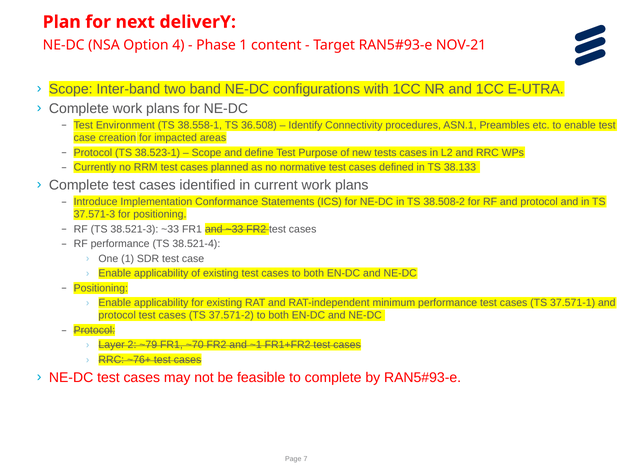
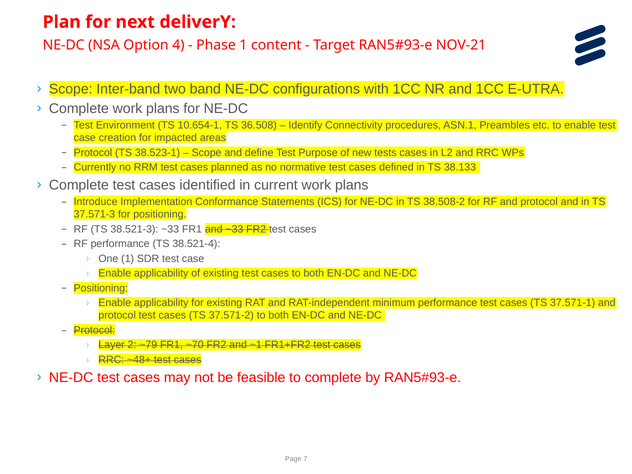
38.558-1: 38.558-1 -> 10.654-1 (200, 125)
~76+: ~76+ -> ~48+ (139, 360)
